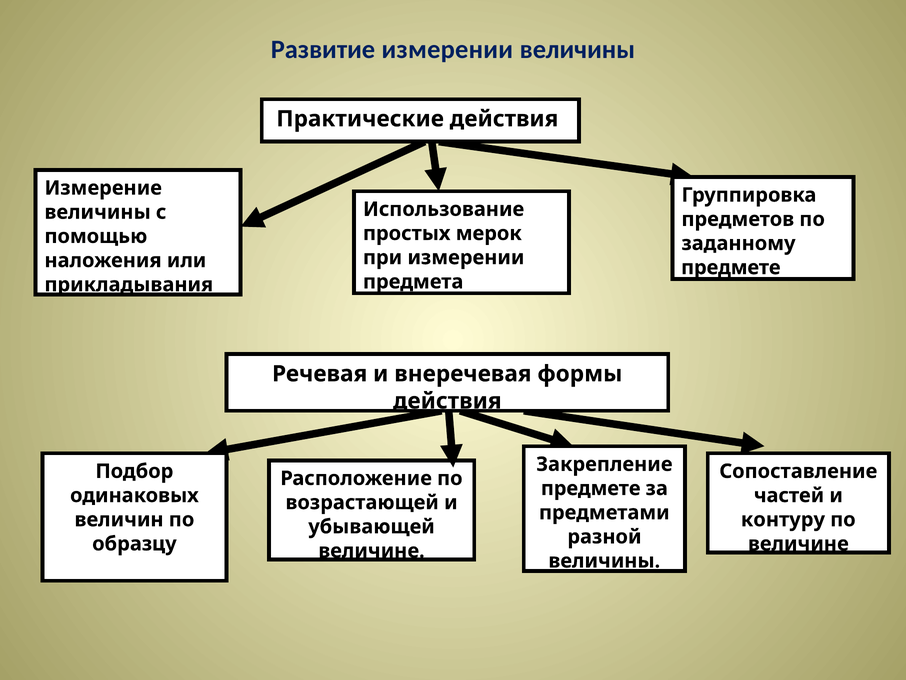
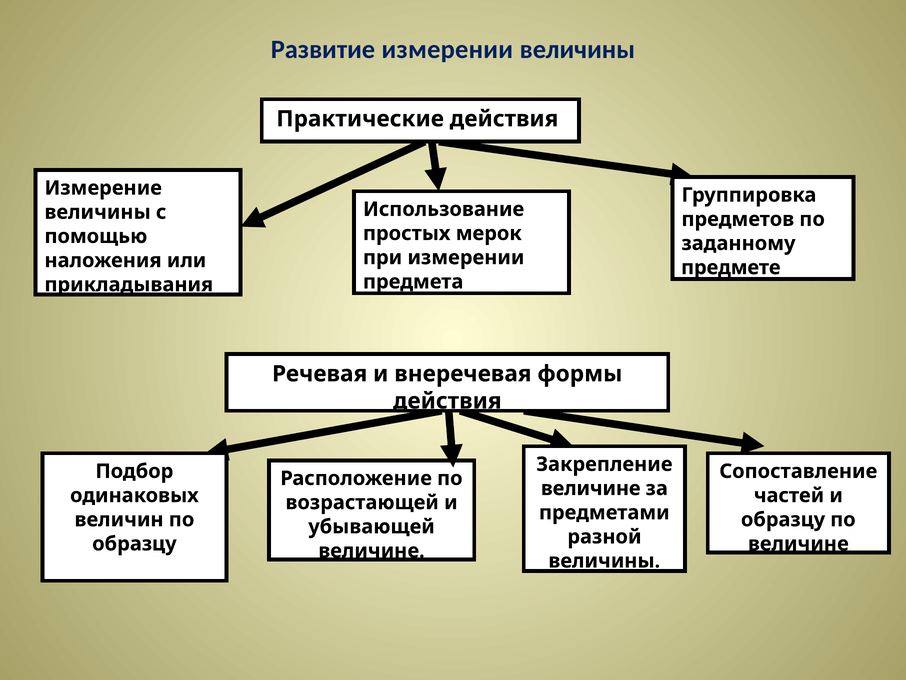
предмете: предмете -> величине (591, 488)
контуру: контуру -> образцу (783, 519)
